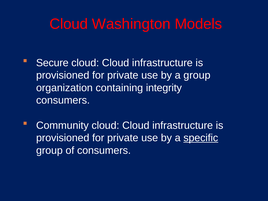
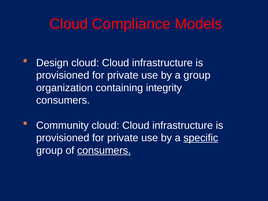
Washington: Washington -> Compliance (131, 24)
Secure: Secure -> Design (52, 63)
consumers underline: none -> present (104, 150)
